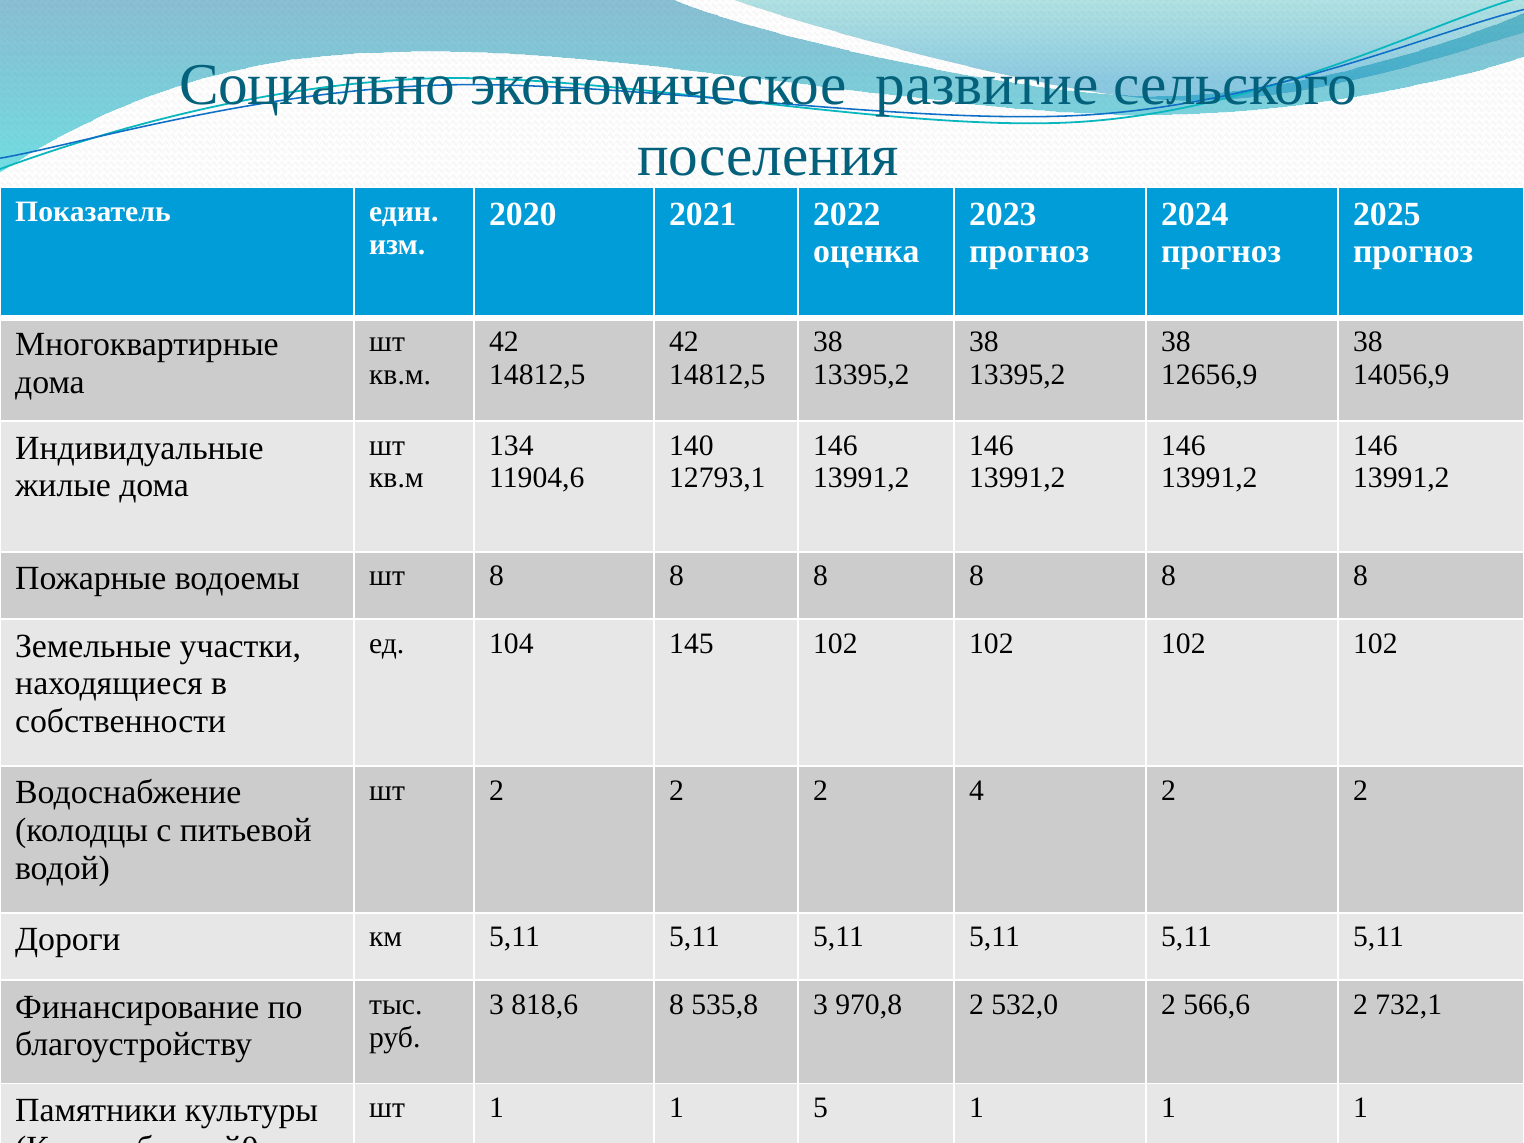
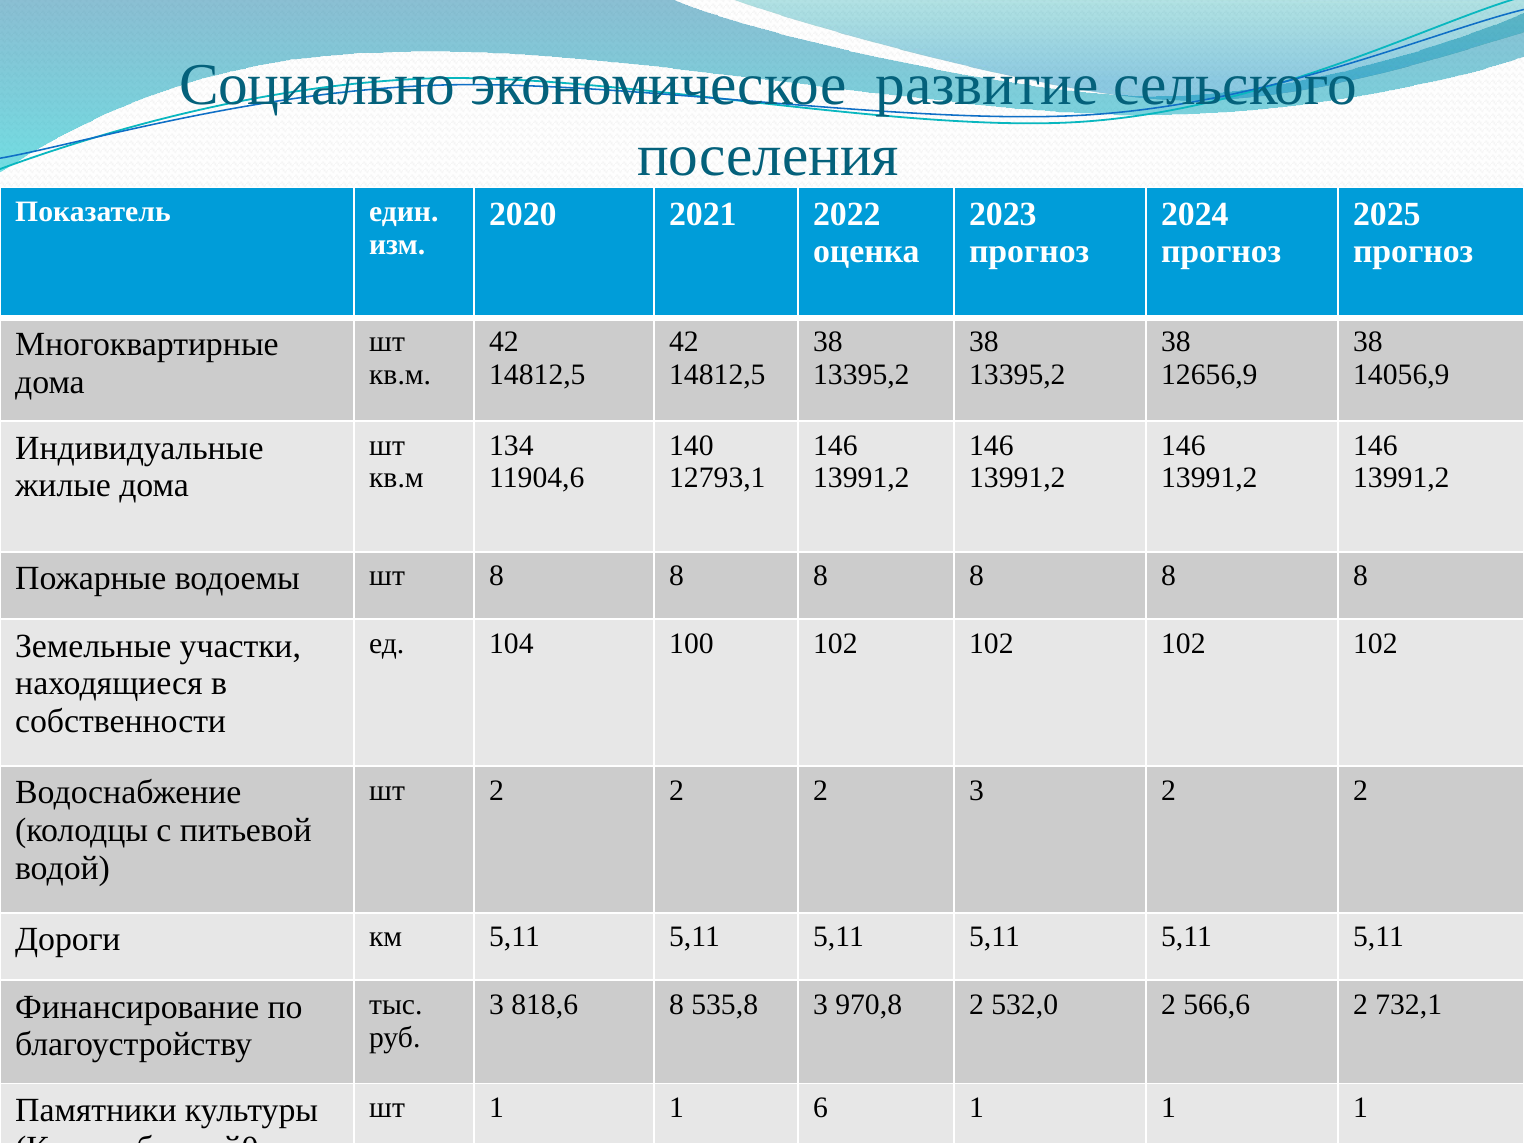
145: 145 -> 100 (691, 643)
2 4: 4 -> 3 (977, 790)
5: 5 -> 6 (821, 1108)
